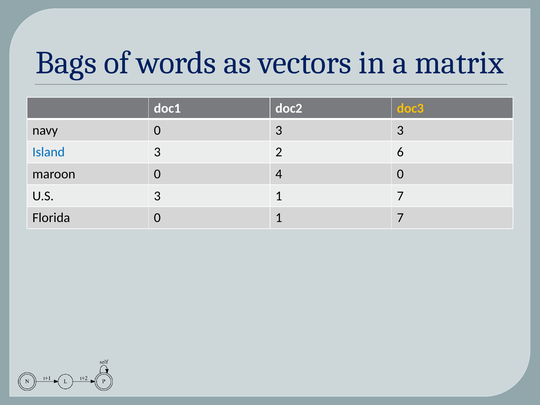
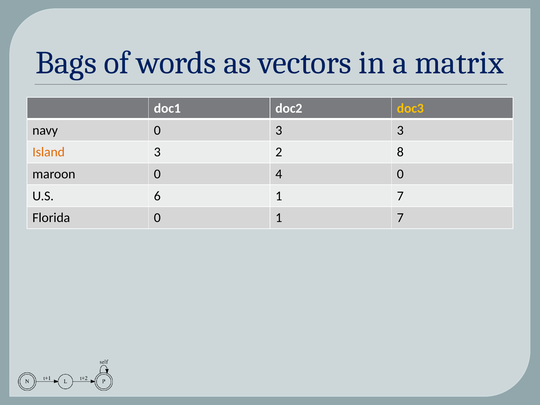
Island colour: blue -> orange (49, 152)
6: 6 -> 8 (400, 152)
U.S 3: 3 -> 6 (157, 196)
